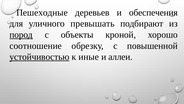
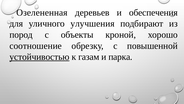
Пешеходные: Пешеходные -> Озелененная (42, 12)
превышать: превышать -> улучшения (93, 24)
пород underline: present -> none (21, 35)
иные: иные -> газам (89, 57)
аллеи: аллеи -> парка (120, 57)
